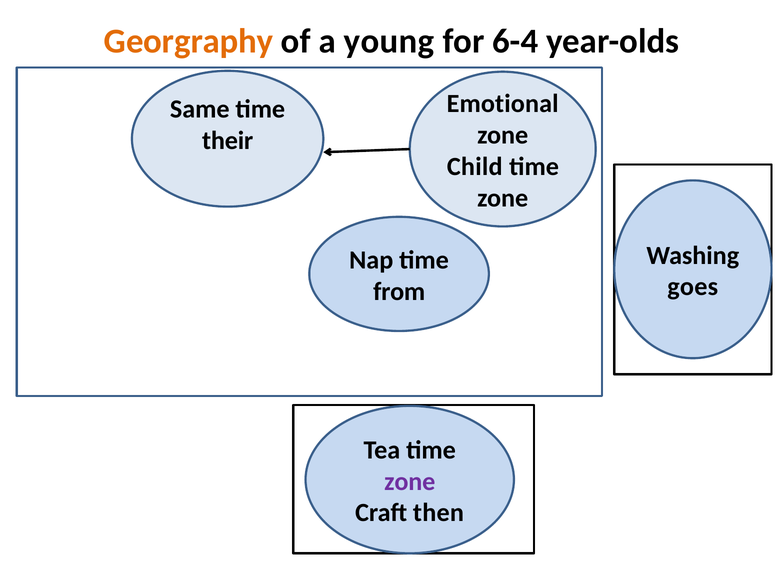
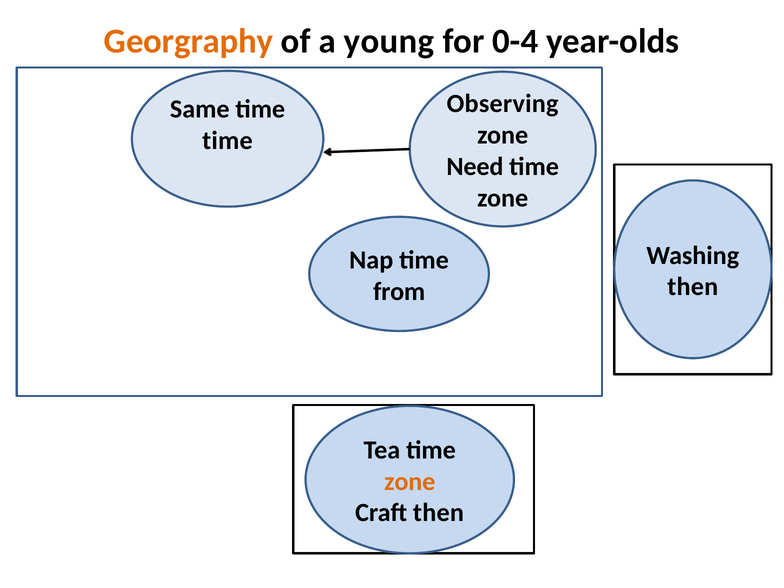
6-4: 6-4 -> 0-4 (515, 41)
Emotional: Emotional -> Observing (503, 104)
their: their -> time (227, 141)
Child: Child -> Need (475, 167)
goes: goes -> then (693, 287)
zone colour: purple -> orange (410, 481)
